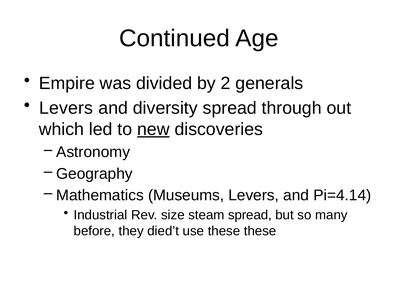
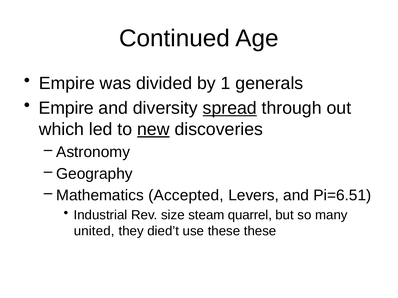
2: 2 -> 1 (226, 83)
Levers: Levers -> Empire (66, 108)
spread underline: none -> present (230, 108)
Museums: Museums -> Accepted (186, 196)
Pi=4.14: Pi=4.14 -> Pi=6.51 (342, 196)
steam spread: spread -> quarrel (250, 215)
before: before -> united (94, 231)
